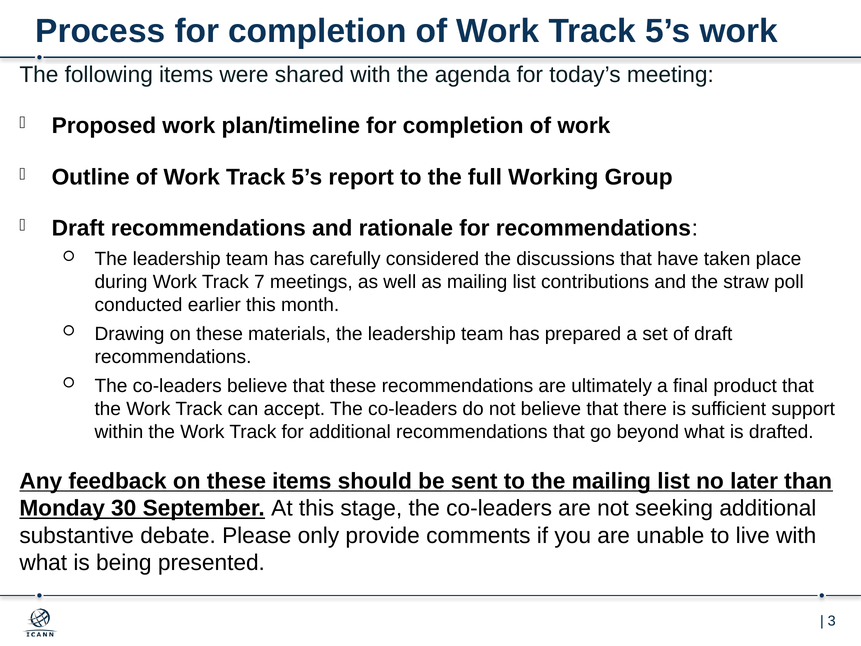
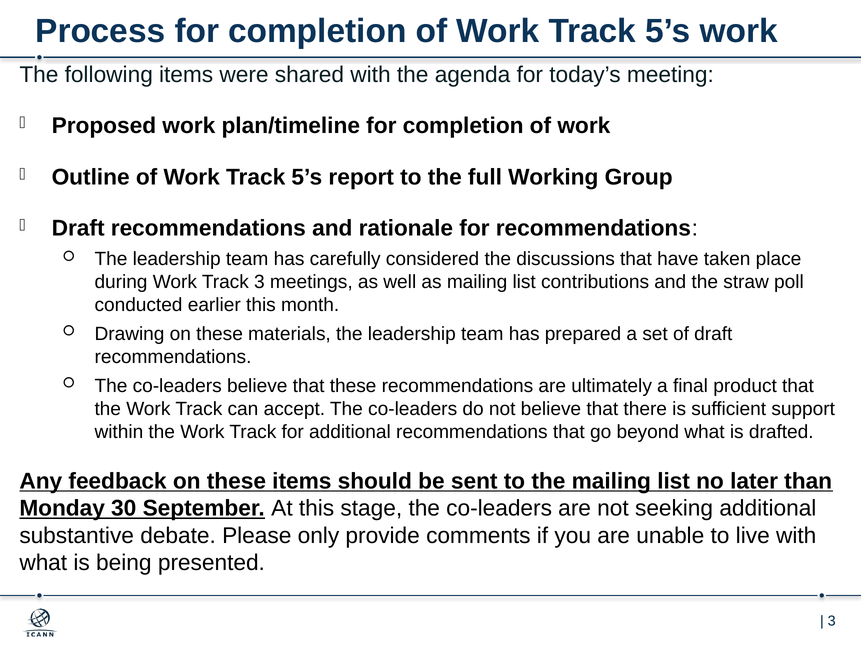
Track 7: 7 -> 3 (259, 282)
